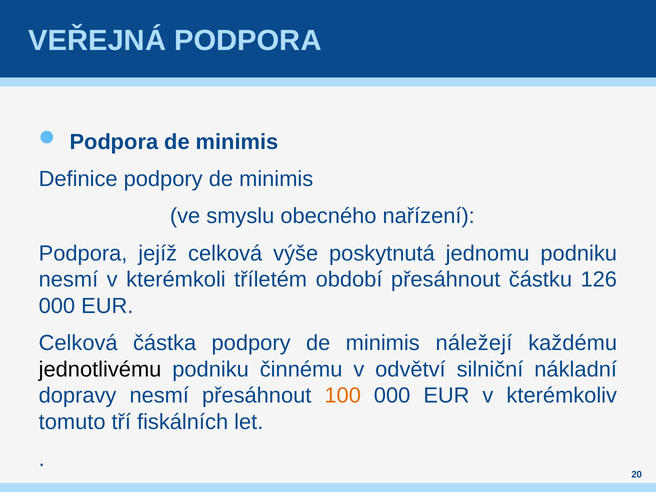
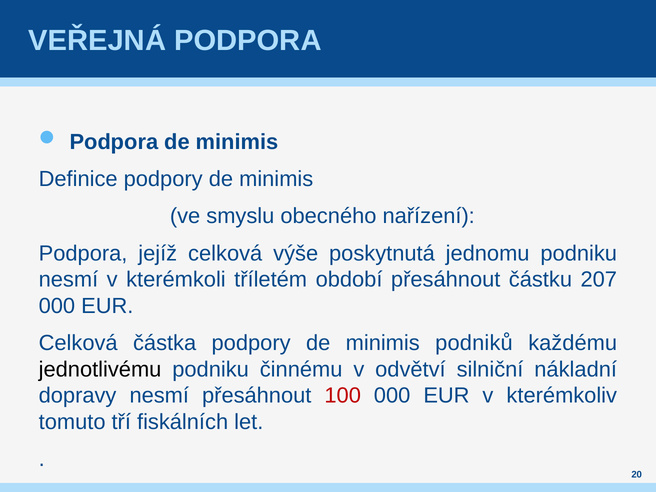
126: 126 -> 207 (599, 280)
náležejí: náležejí -> podniků (474, 343)
100 colour: orange -> red (343, 396)
